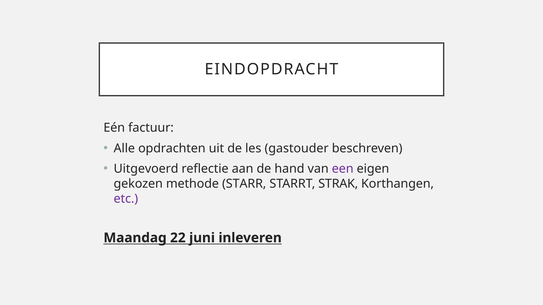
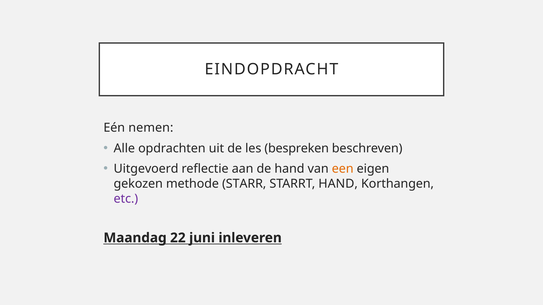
factuur: factuur -> nemen (151, 128)
gastouder: gastouder -> bespreken (297, 148)
een colour: purple -> orange (343, 169)
STARRT STRAK: STRAK -> HAND (338, 184)
